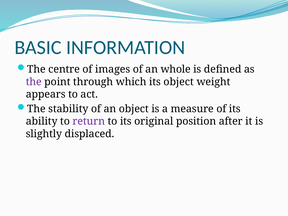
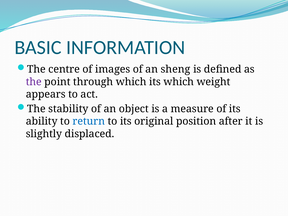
whole: whole -> sheng (176, 69)
its object: object -> which (179, 82)
return colour: purple -> blue (89, 121)
